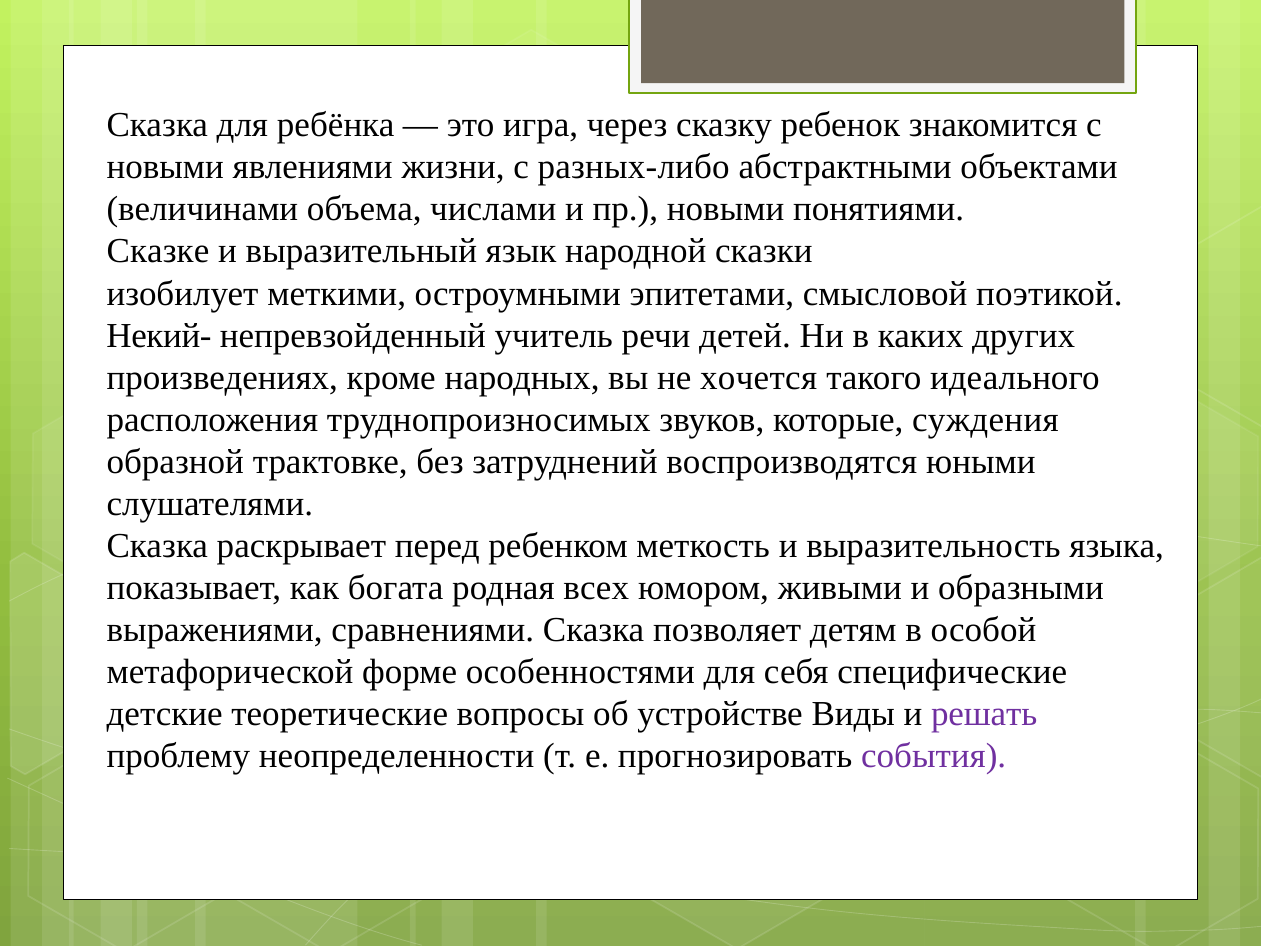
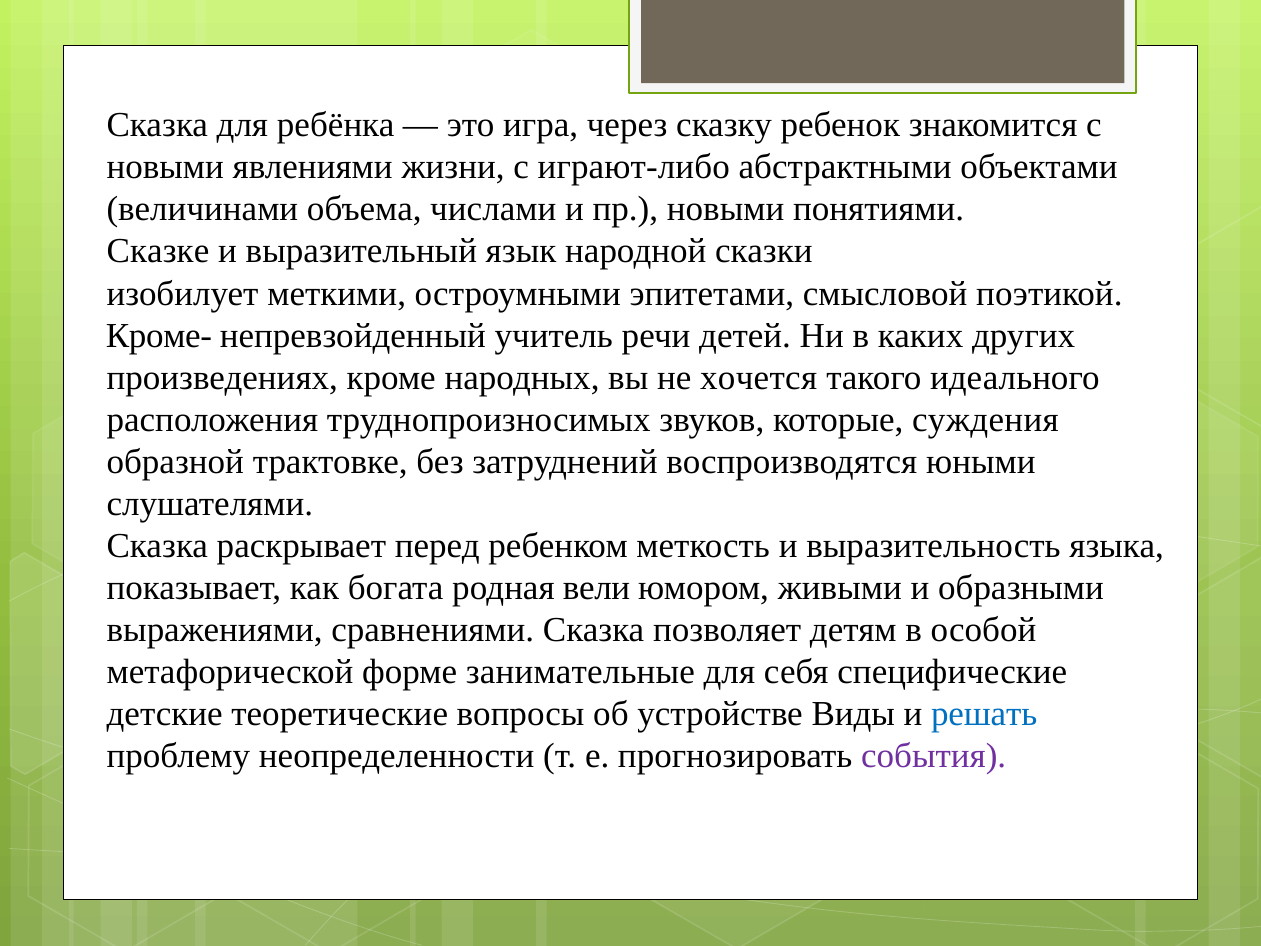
разных-либо: разных-либо -> играют-либо (634, 167)
Некий-: Некий- -> Кроме- (159, 335)
всех: всех -> вели (597, 588)
особенностями: особенностями -> занимательные (580, 672)
решать colour: purple -> blue (984, 714)
